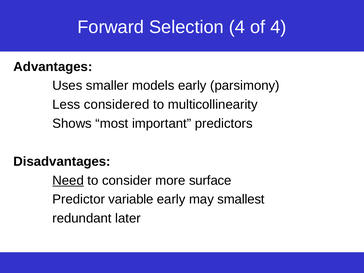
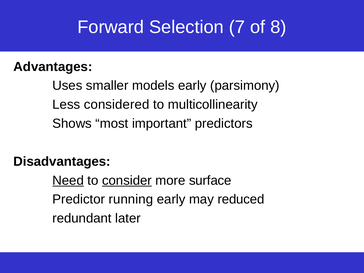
Selection 4: 4 -> 7 (237, 27)
of 4: 4 -> 8 (278, 27)
consider underline: none -> present (127, 180)
variable: variable -> running (131, 199)
smallest: smallest -> reduced (241, 199)
